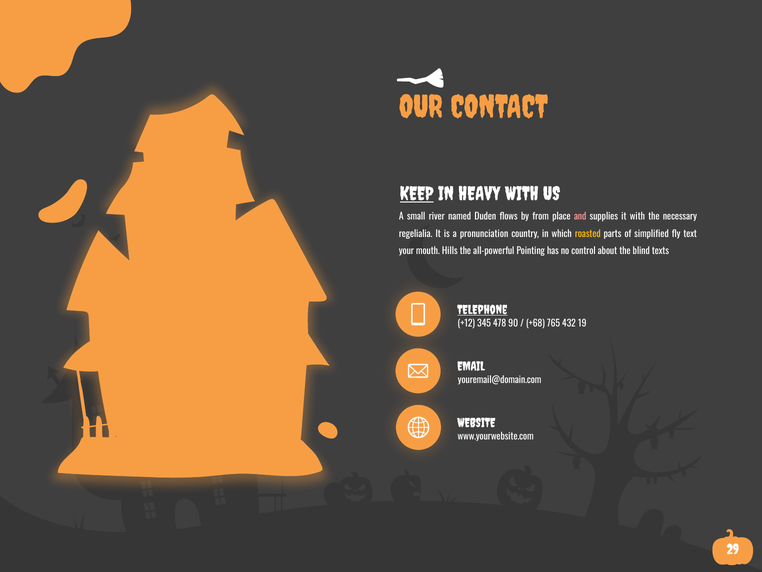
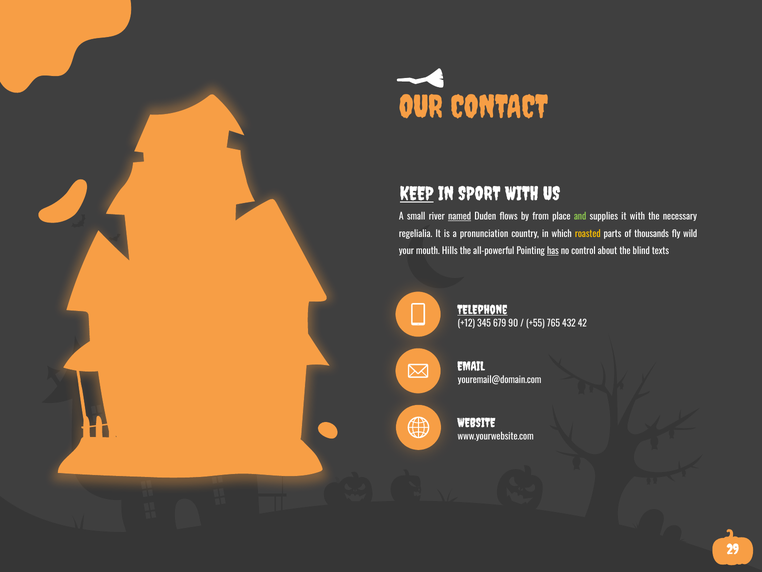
HEAVY: HEAVY -> SPORT (479, 194)
named underline: none -> present (460, 217)
and colour: pink -> light green (580, 217)
simplified: simplified -> thousands (652, 234)
text: text -> wild (690, 234)
has underline: none -> present (553, 251)
478: 478 -> 679 (500, 323)
+68: +68 -> +55 (535, 323)
19: 19 -> 42 (582, 323)
